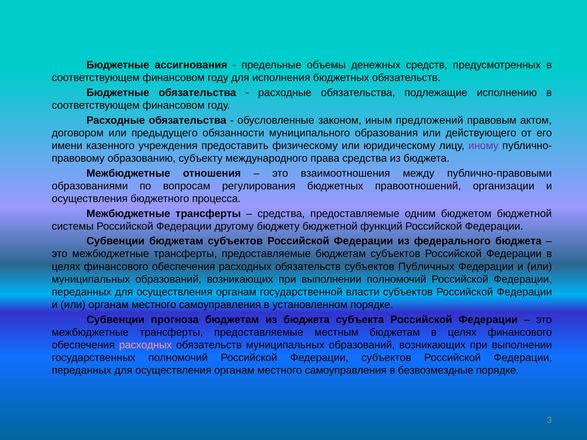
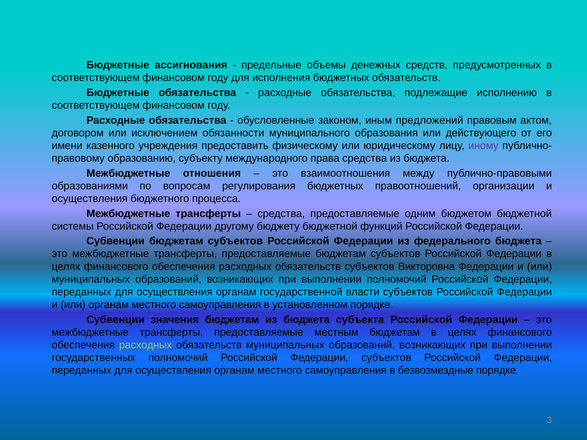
предыдущего: предыдущего -> исключением (165, 133)
Публичных: Публичных -> Викторовна (426, 267)
прогноза: прогноза -> значения (175, 320)
расходных colour: pink -> light green (146, 345)
